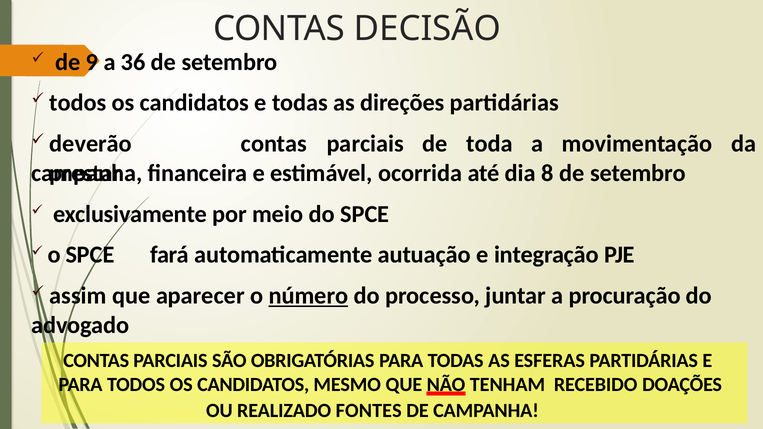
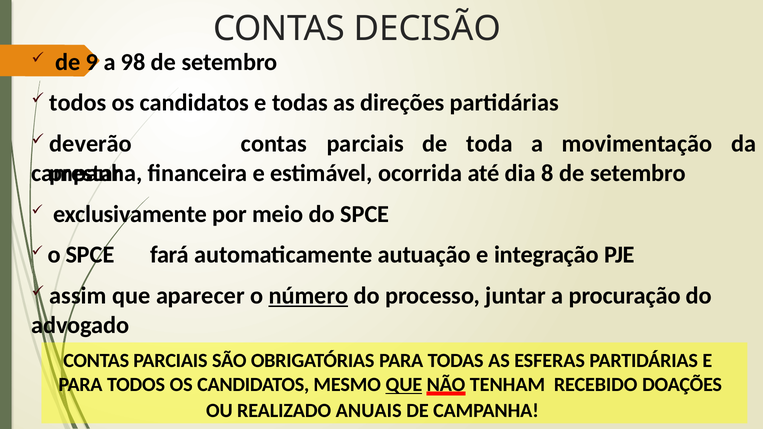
36: 36 -> 98 (133, 62)
QUE underline: none -> present (404, 385)
FONTES: FONTES -> ANUAIS (369, 411)
